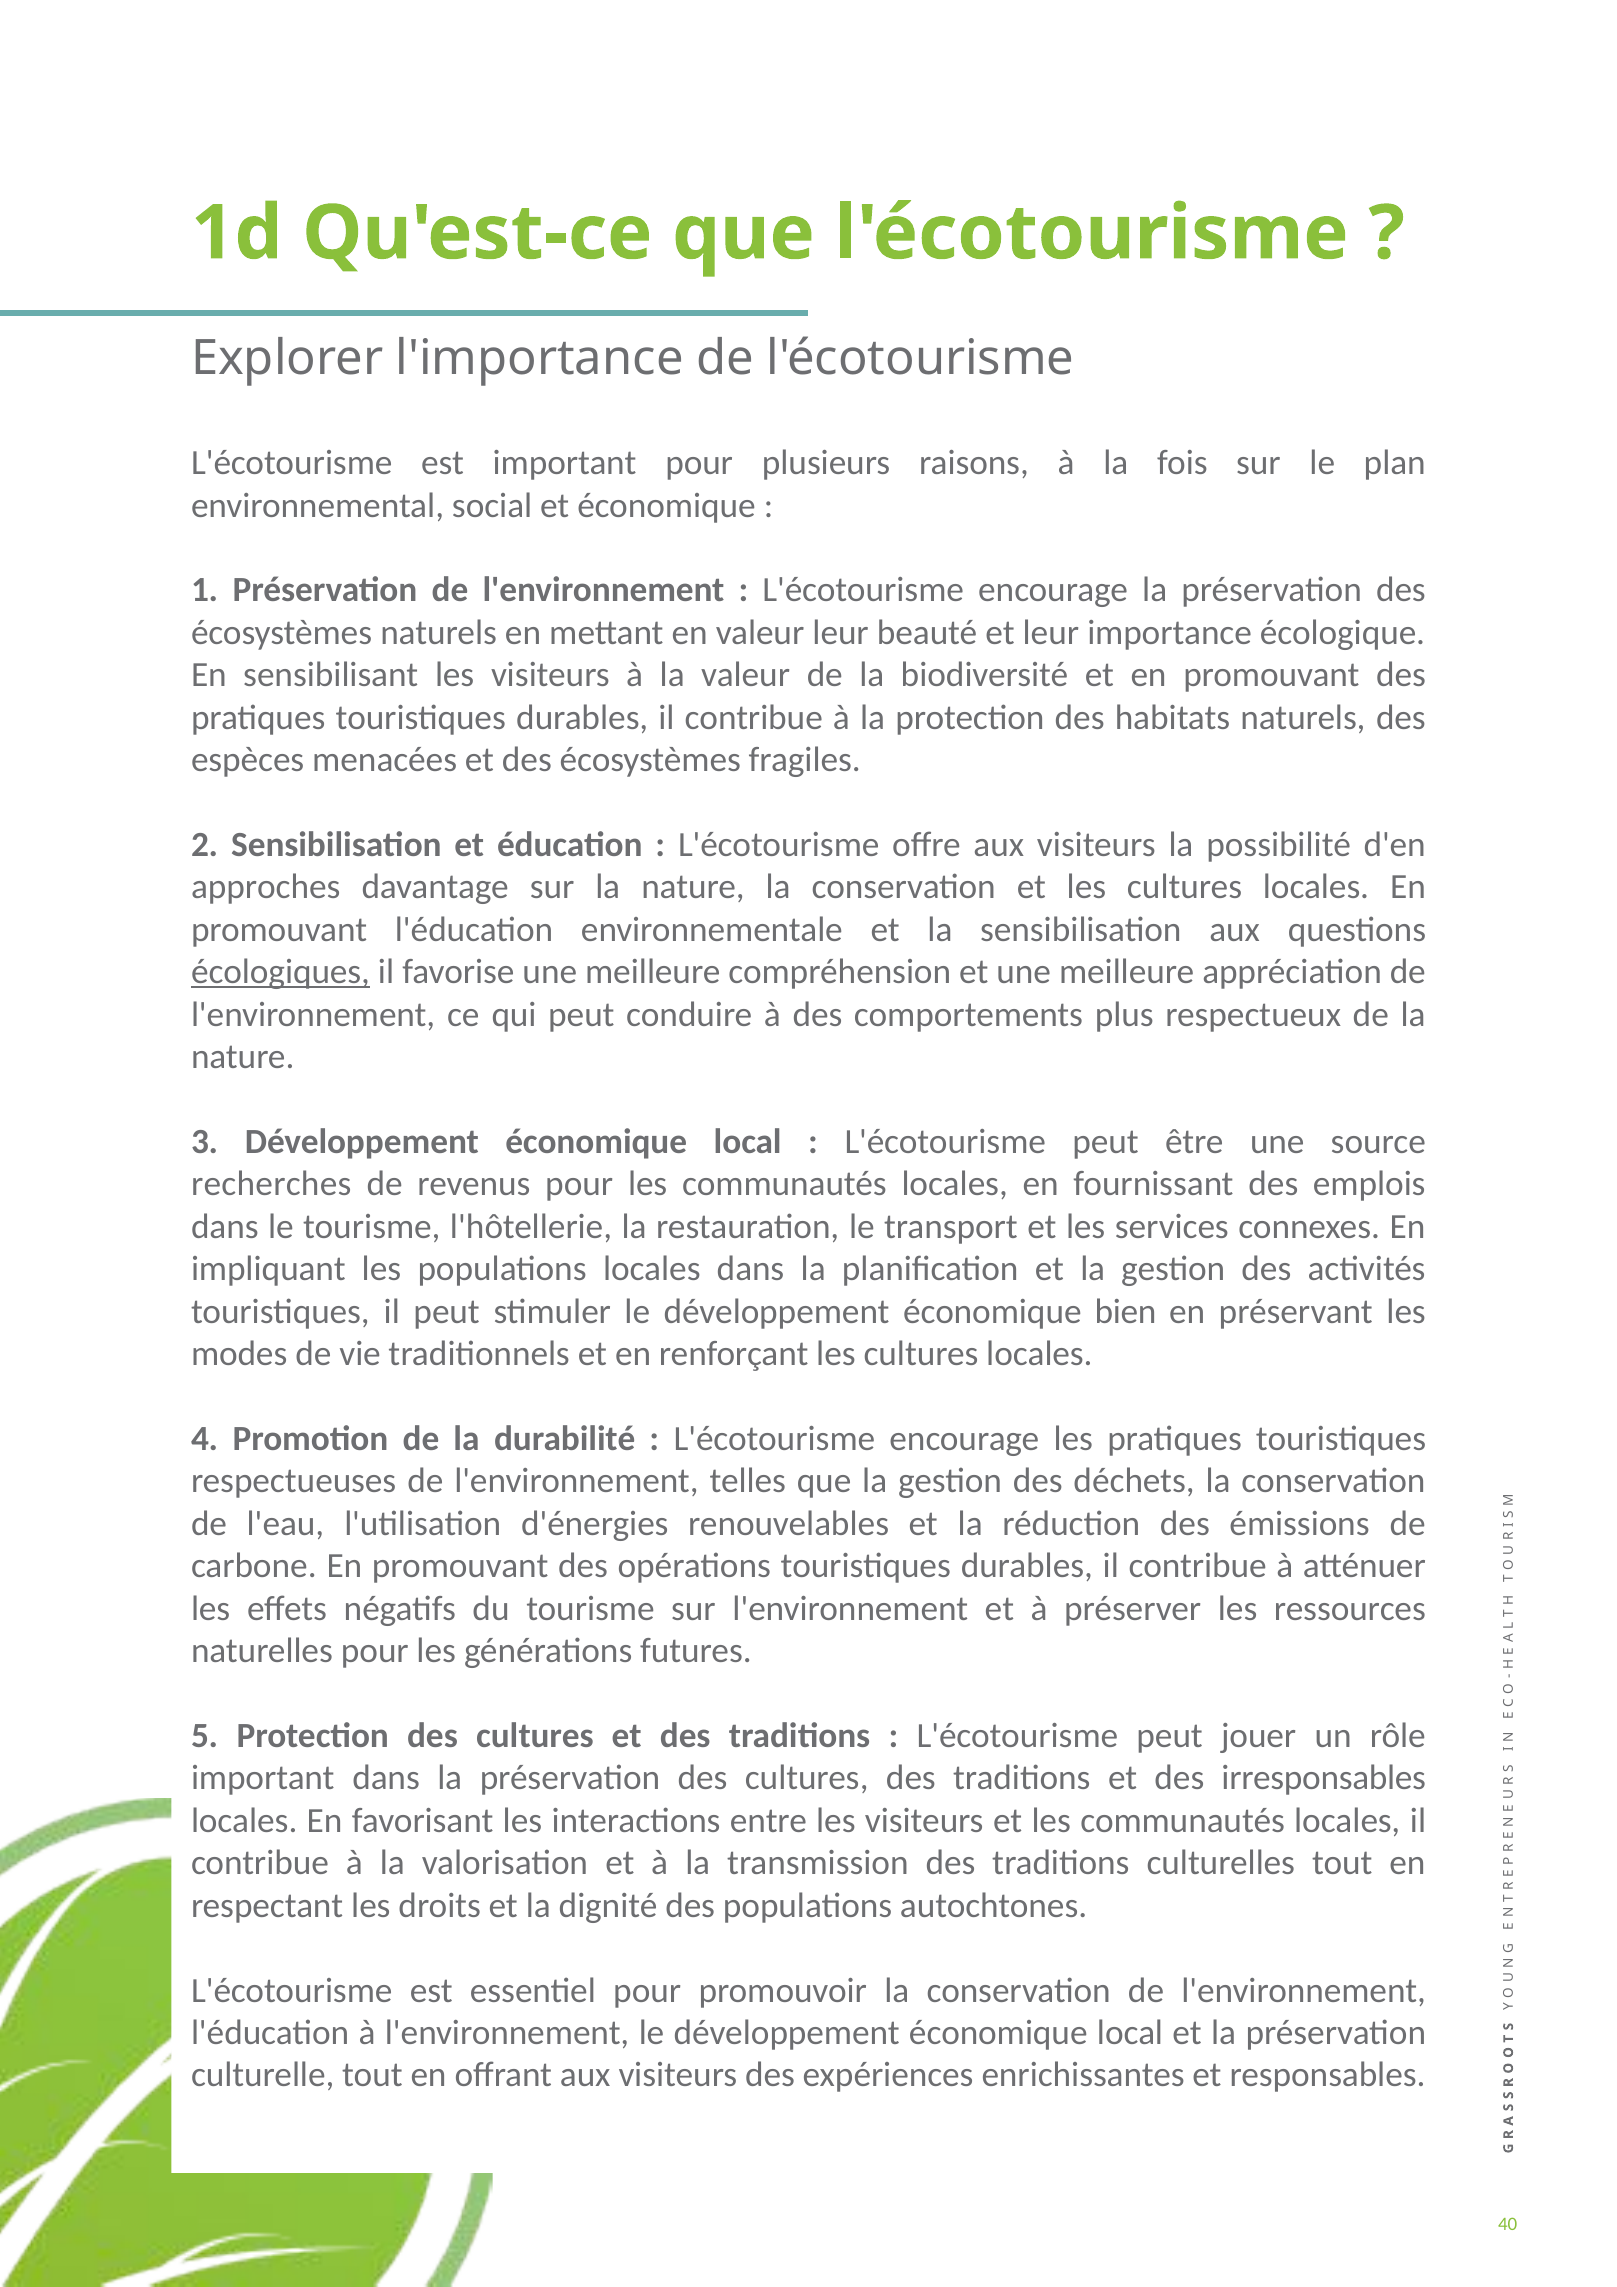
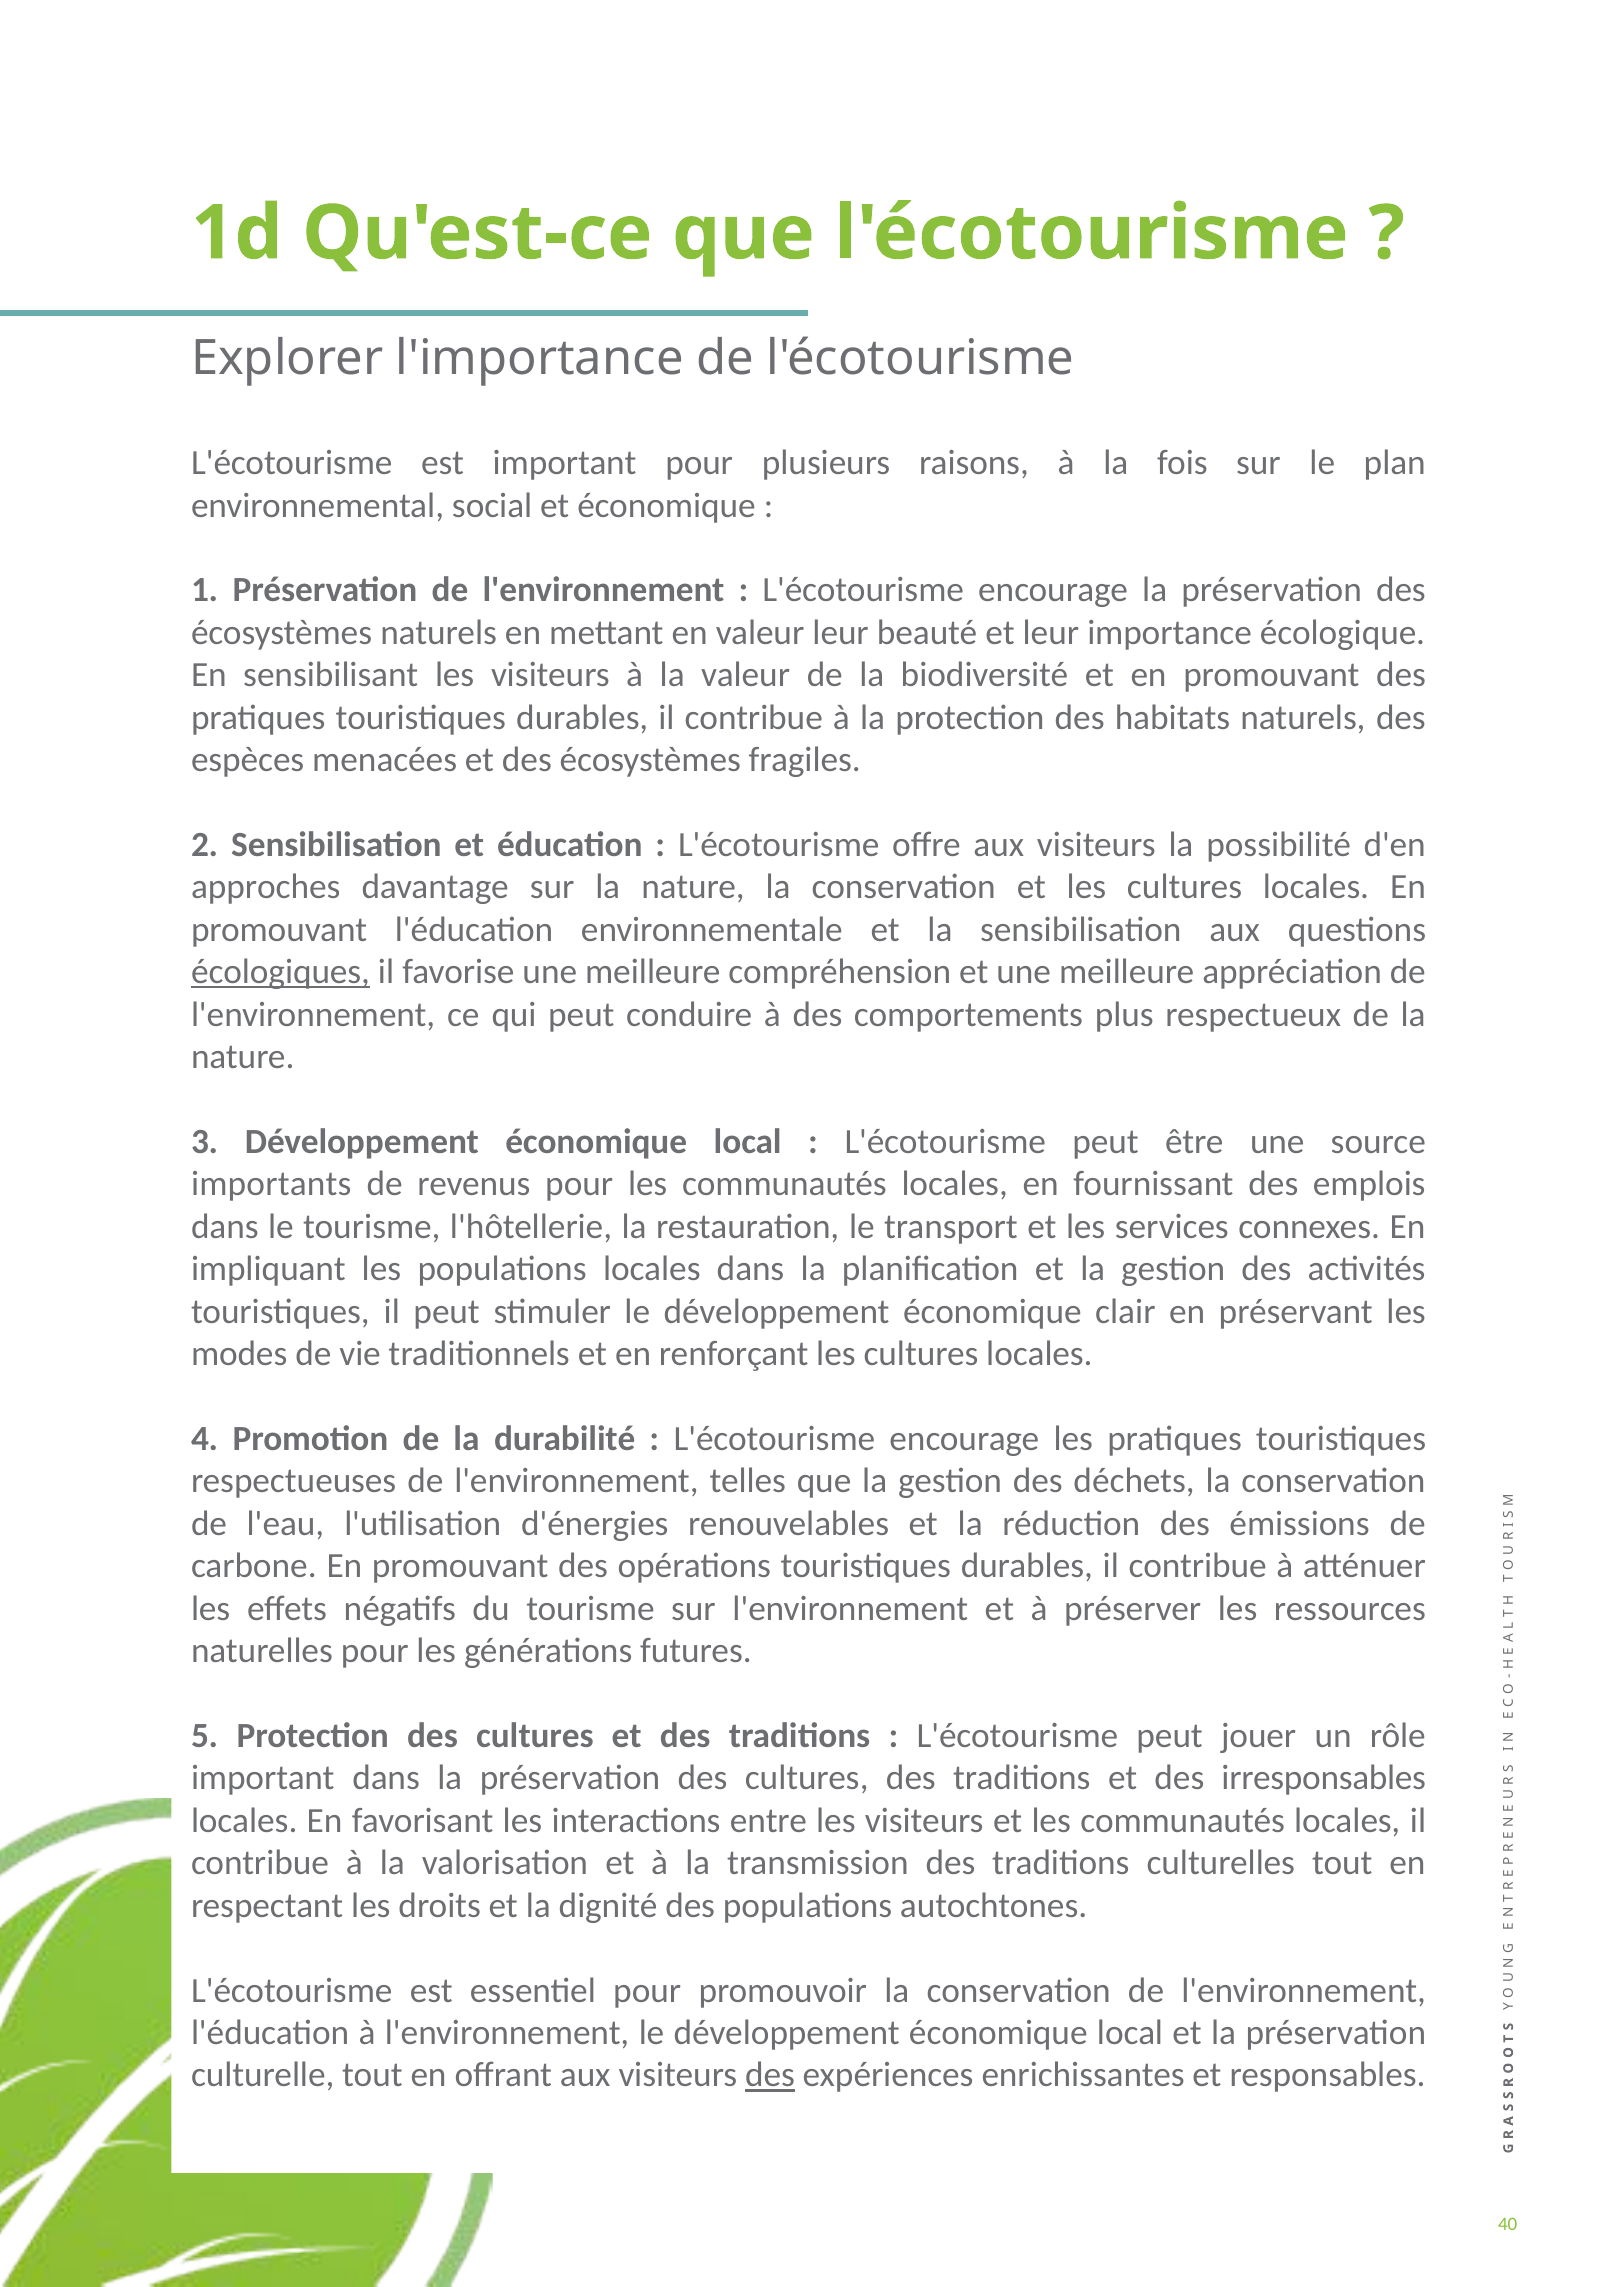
recherches: recherches -> importants (271, 1184)
bien: bien -> clair (1125, 1311)
des underline: none -> present (770, 2075)
